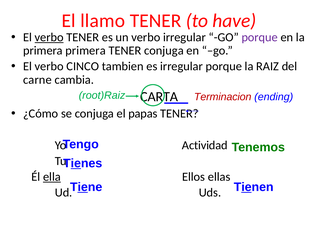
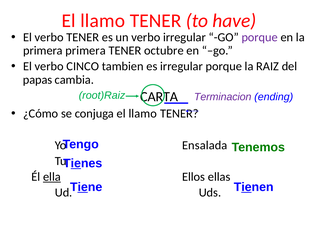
verbo underline: present -> none (49, 37)
TENER conjuga: conjuga -> octubre (164, 51)
carne: carne -> papas (38, 80)
Terminacion colour: red -> purple (223, 97)
conjuga el papas: papas -> llamo (143, 114)
Actividad: Actividad -> Ensalada (205, 146)
